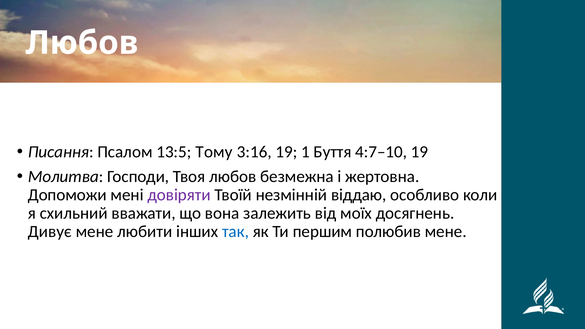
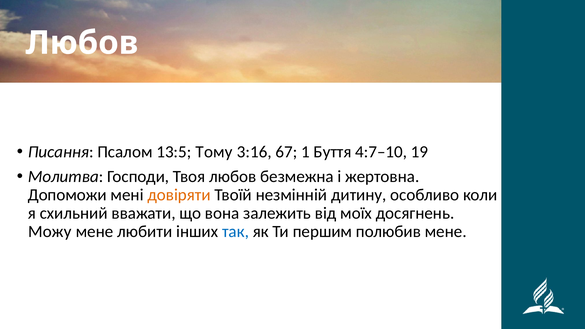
3:16 19: 19 -> 67 (286, 152)
довіряти colour: purple -> orange (179, 195)
віддаю: віддаю -> дитину (359, 195)
Дивує: Дивує -> Можу (50, 232)
